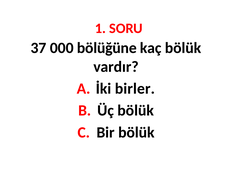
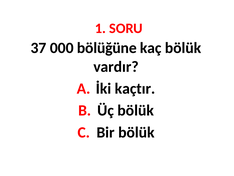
birler: birler -> kaçtır (135, 88)
